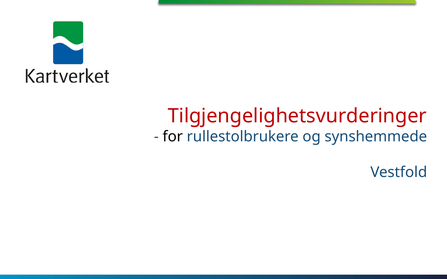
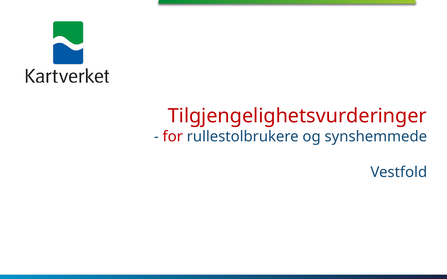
for colour: black -> red (173, 137)
